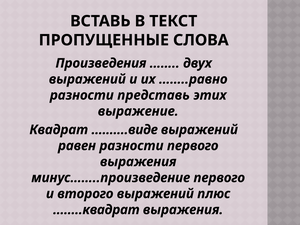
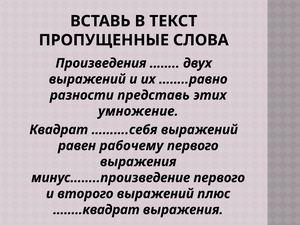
выражение: выражение -> умножение (138, 111)
……….виде: ……….виде -> ……….себя (125, 130)
равен разности: разности -> рабочему (131, 146)
